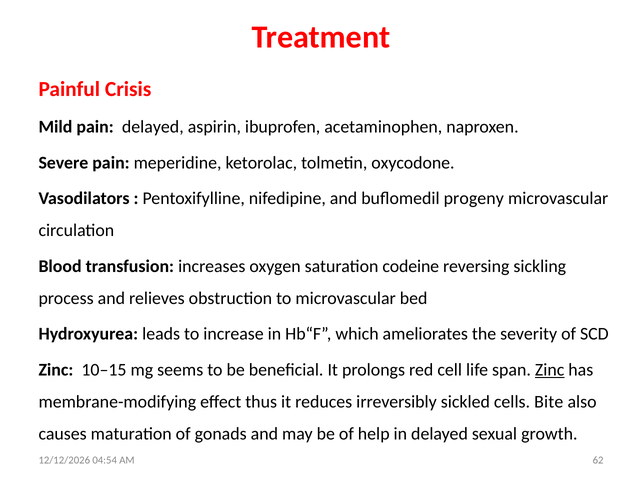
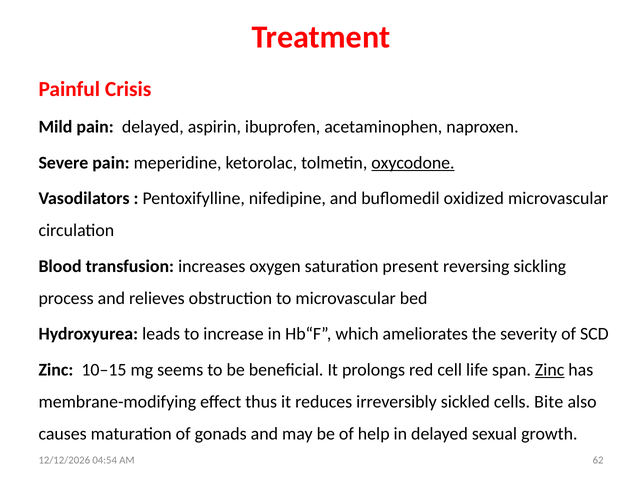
oxycodone underline: none -> present (413, 162)
progeny: progeny -> oxidized (474, 198)
codeine: codeine -> present (411, 266)
